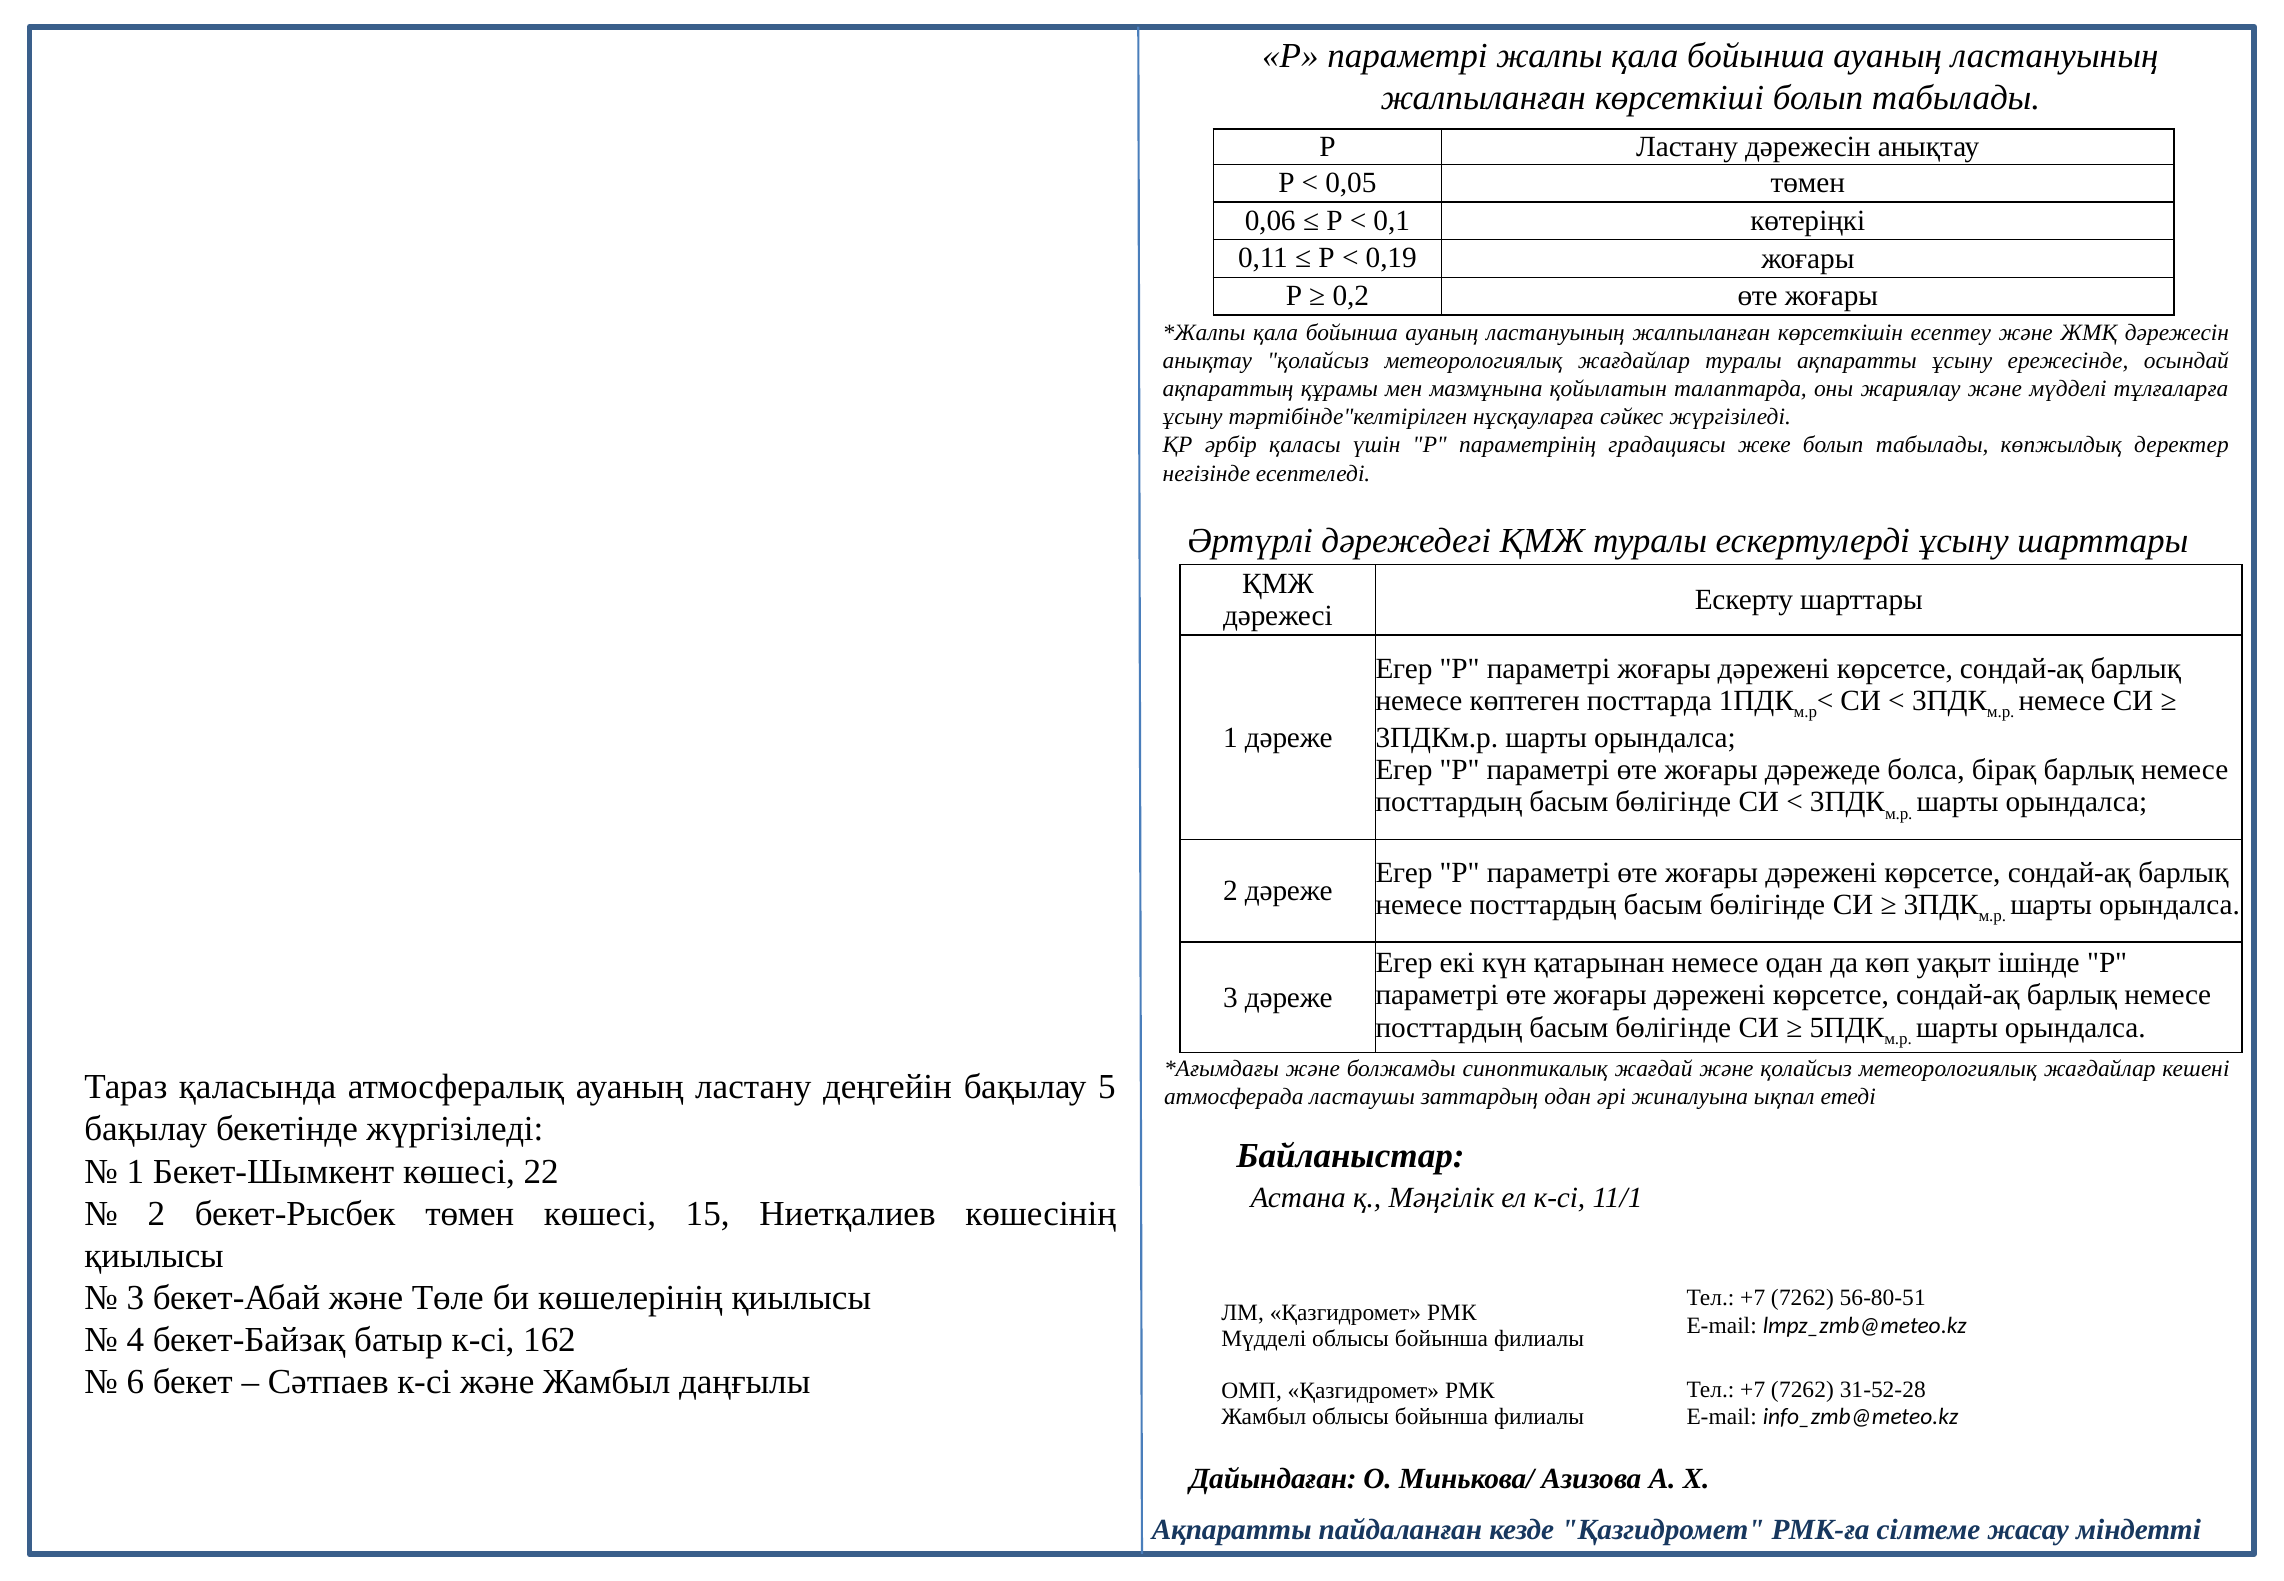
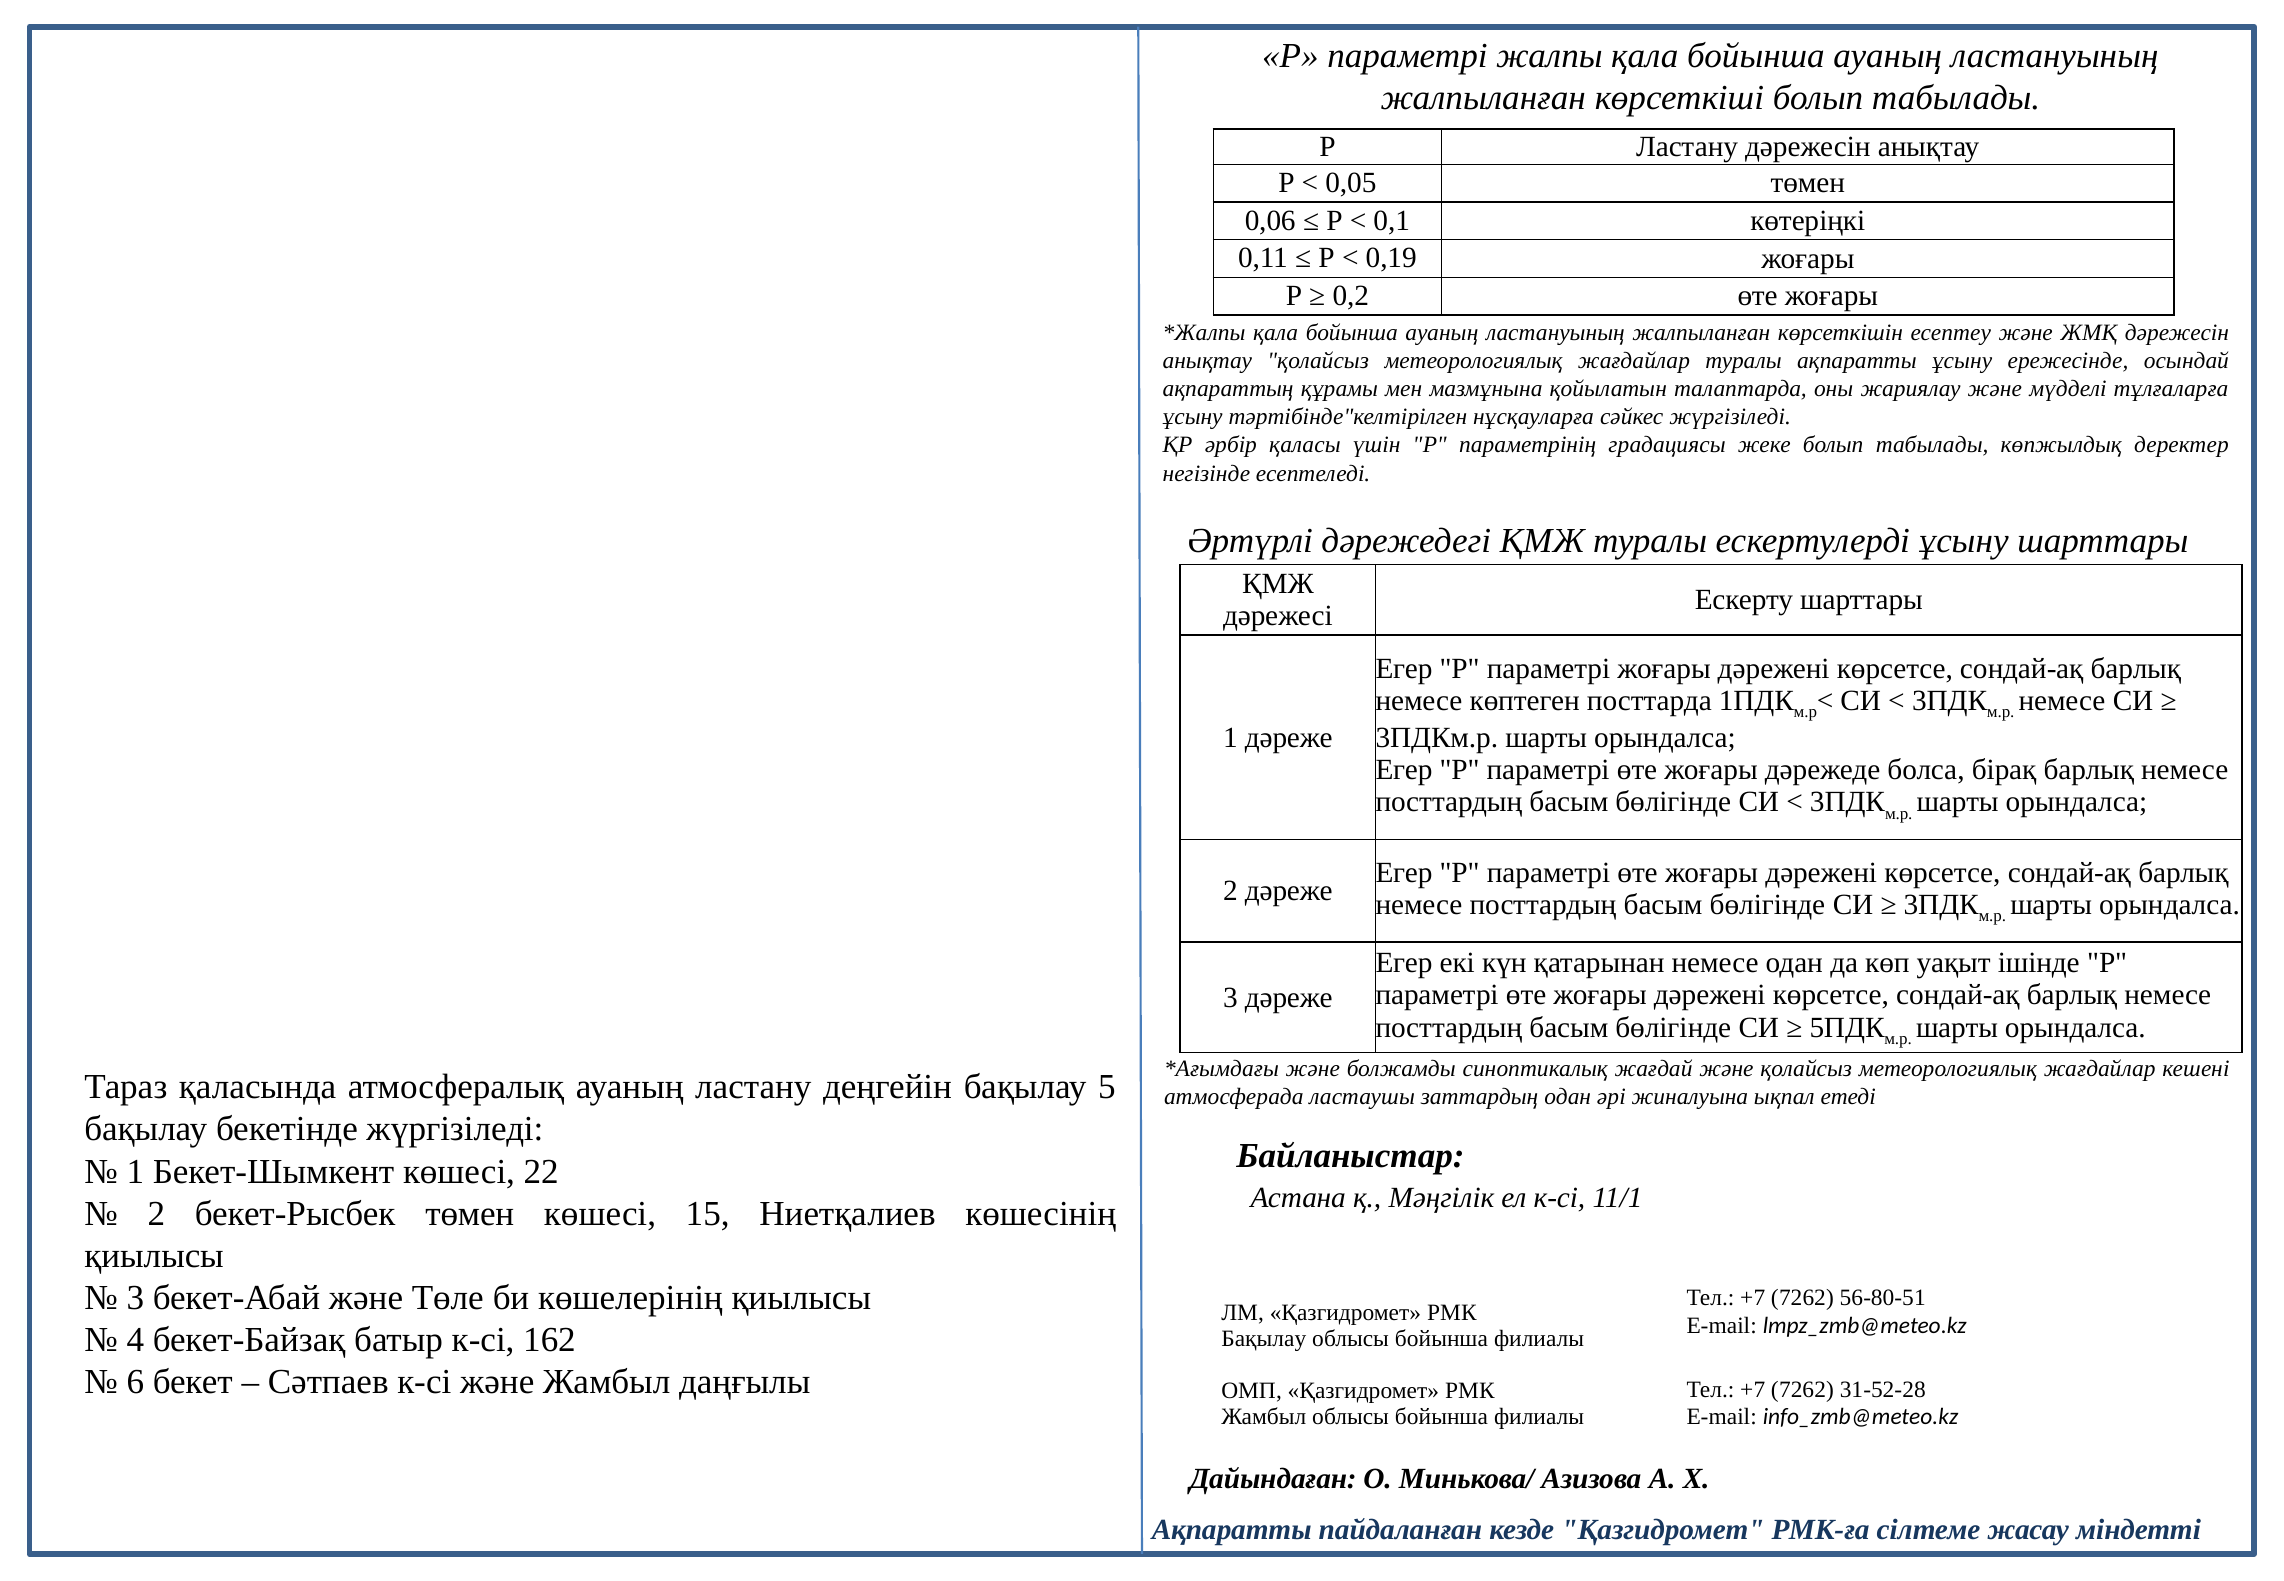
Мүдделі: Мүдделі -> Бақылау (1264, 1339)
